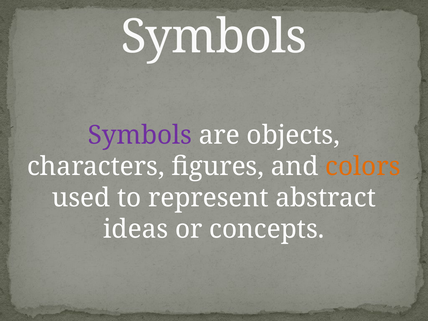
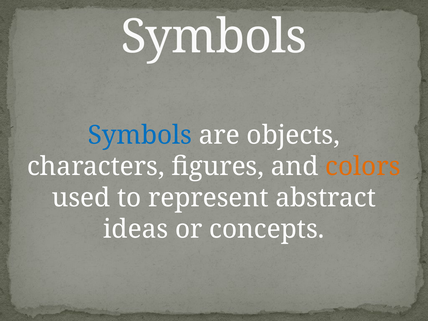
Symbols colour: purple -> blue (140, 135)
